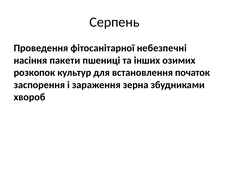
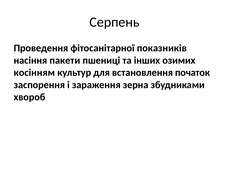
небезпечні: небезпечні -> показників (162, 48)
розкопок: розкопок -> косінням (34, 72)
